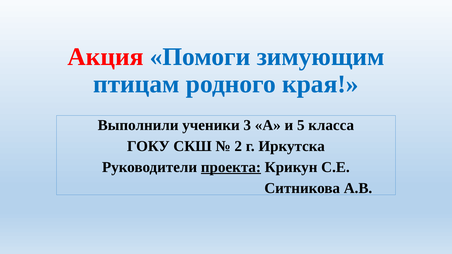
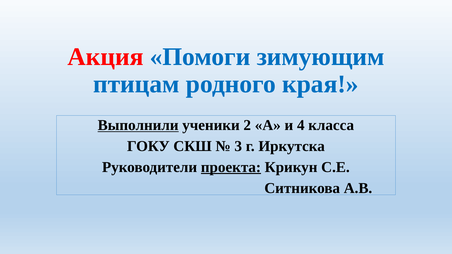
Выполнили underline: none -> present (138, 125)
3: 3 -> 2 (247, 125)
5: 5 -> 4 (301, 125)
2: 2 -> 3 (238, 146)
